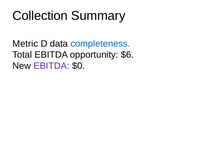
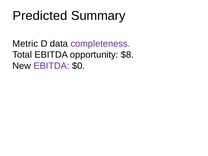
Collection: Collection -> Predicted (40, 16)
completeness colour: blue -> purple (100, 44)
$6: $6 -> $8 (127, 55)
